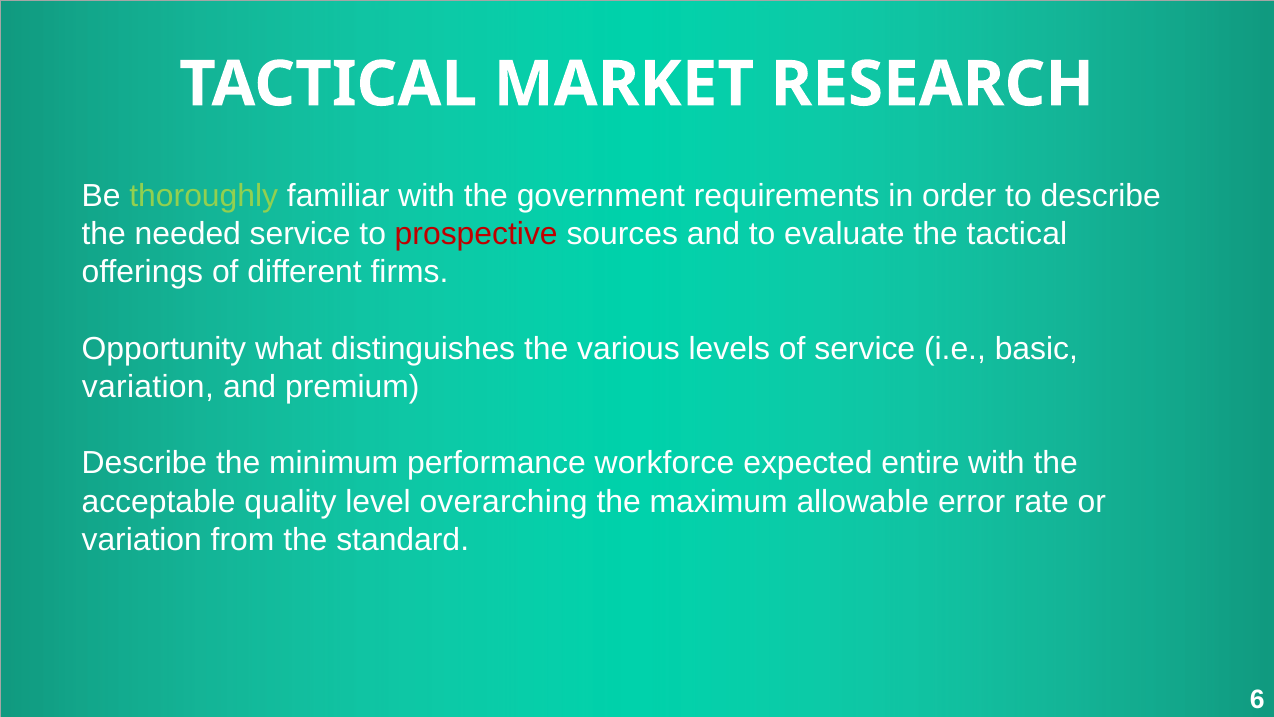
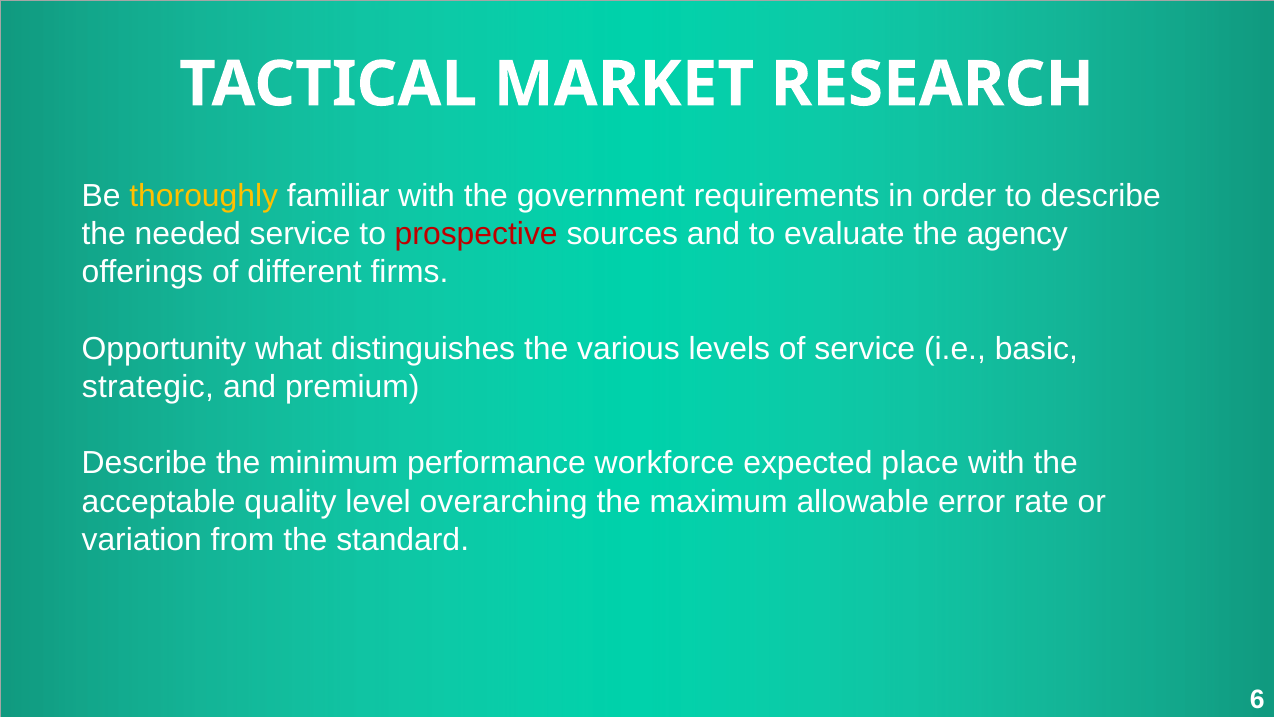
thoroughly colour: light green -> yellow (204, 195)
the tactical: tactical -> agency (1017, 234)
variation: variation -> strategic (148, 387)
entire: entire -> place (920, 463)
